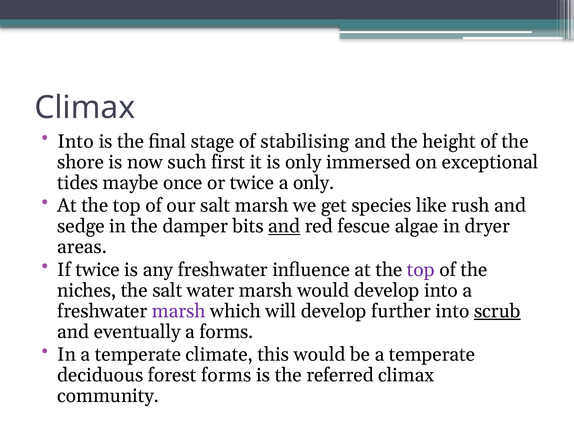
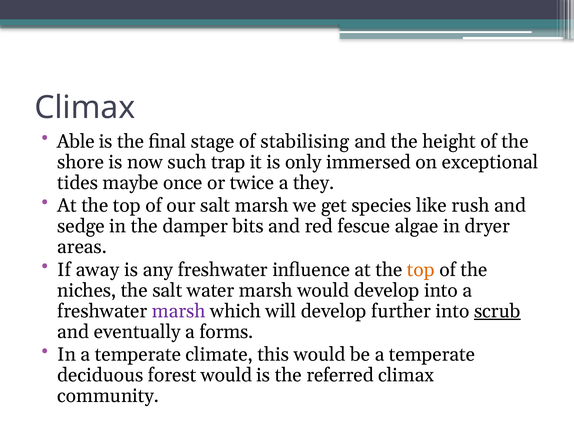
Into: Into -> Able (76, 141)
first: first -> trap (228, 162)
a only: only -> they (314, 183)
and underline: present -> none (284, 226)
If twice: twice -> away (98, 269)
top colour: purple -> orange (421, 269)
forest forms: forms -> would (226, 375)
